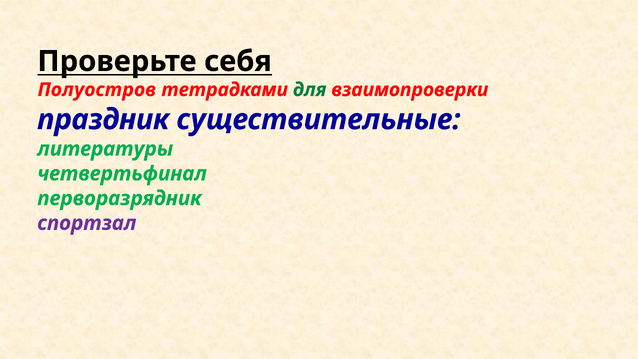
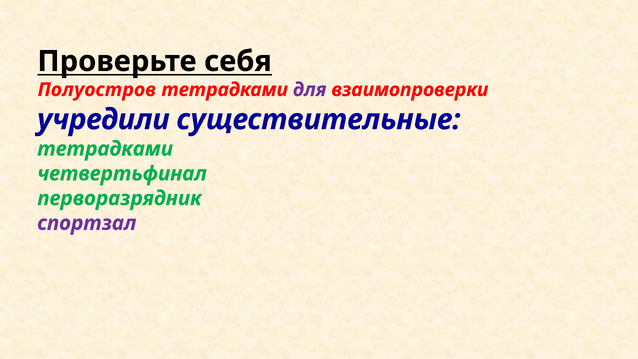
для colour: green -> purple (310, 90)
праздник: праздник -> учредили (103, 120)
литературы: литературы -> тетрадками (105, 149)
